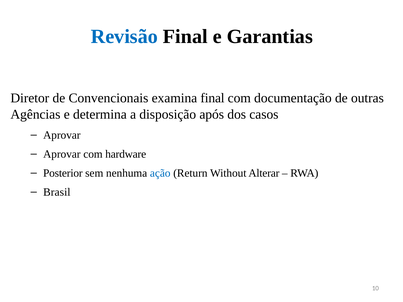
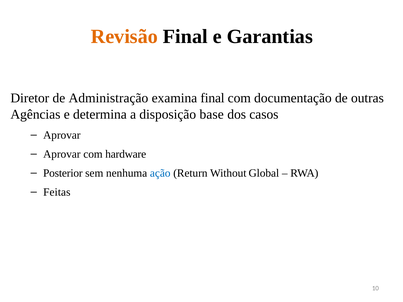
Revisão colour: blue -> orange (124, 37)
Convencionais: Convencionais -> Administração (108, 98)
após: após -> base (212, 114)
Alterar: Alterar -> Global (264, 173)
Brasil: Brasil -> Feitas (57, 192)
